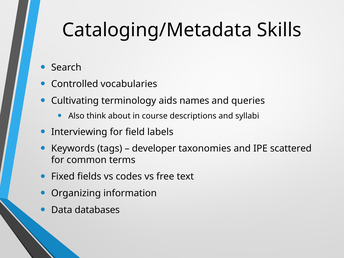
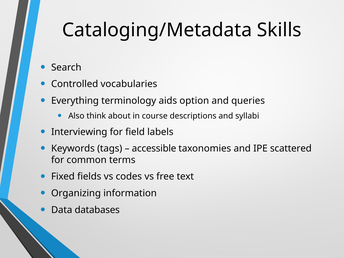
Cultivating: Cultivating -> Everything (75, 101)
names: names -> option (194, 101)
developer: developer -> accessible (154, 148)
